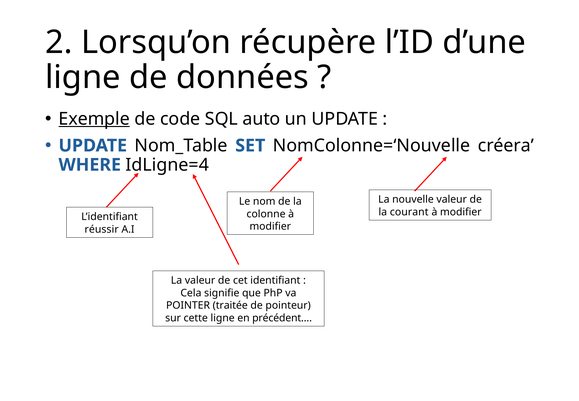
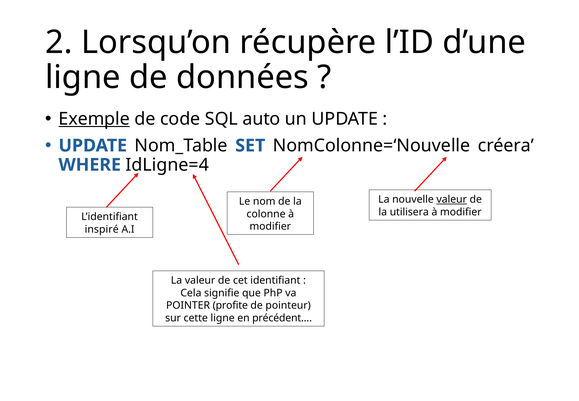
valeur underline: none -> present (452, 199)
courant: courant -> utilisera (409, 212)
réussir: réussir -> inspiré (102, 229)
traitée: traitée -> profite (230, 305)
